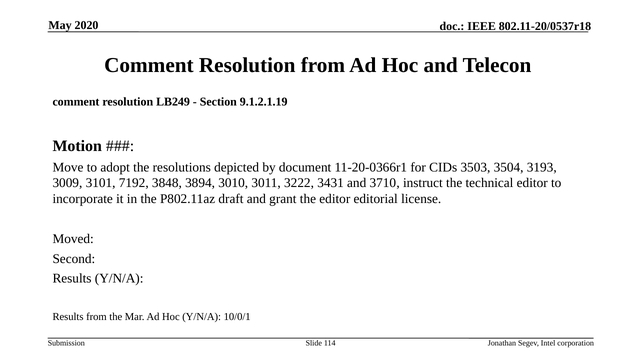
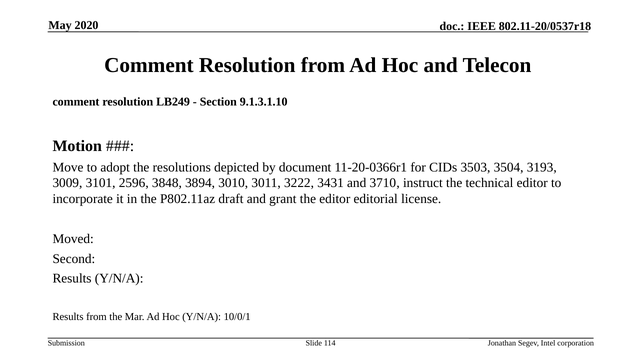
9.1.2.1.19: 9.1.2.1.19 -> 9.1.3.1.10 (264, 102)
7192: 7192 -> 2596 (134, 183)
